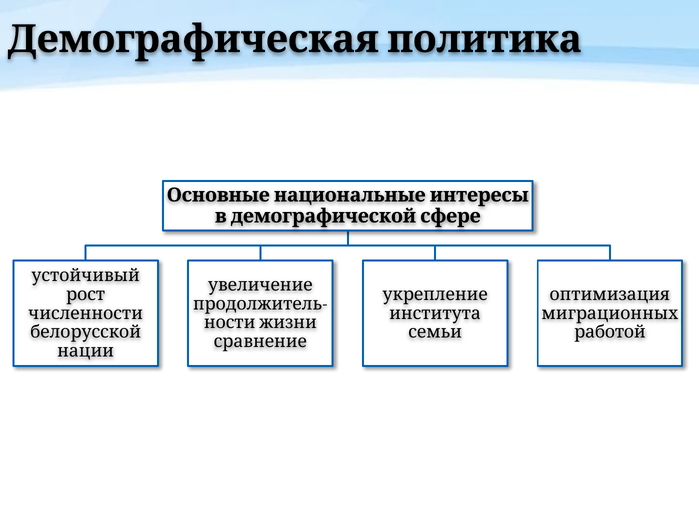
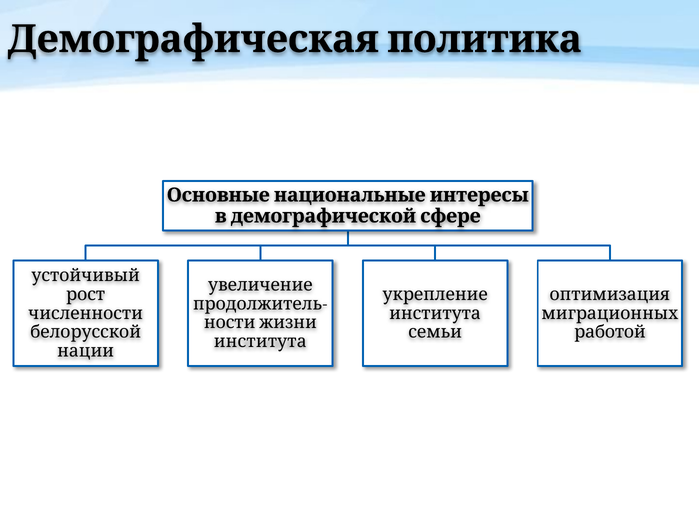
сравнение: сравнение -> института (260, 342)
